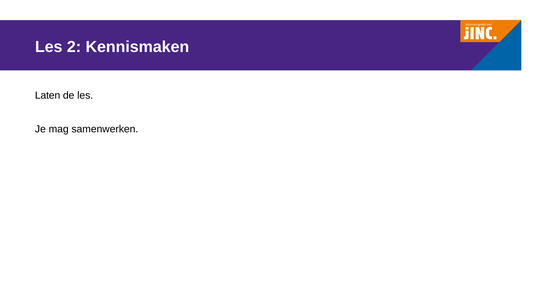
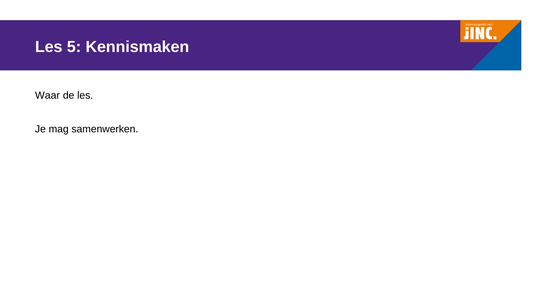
2: 2 -> 5 (74, 47)
Laten: Laten -> Waar (47, 96)
